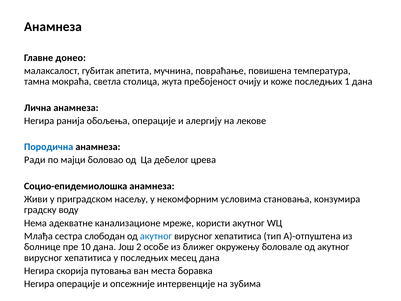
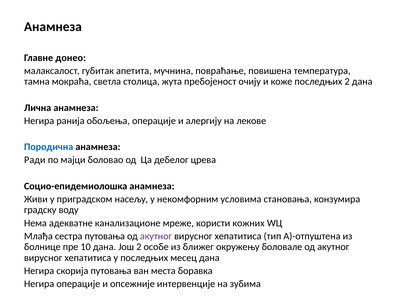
последњих 1: 1 -> 2 (347, 82)
користи акутног: акутног -> кожних (248, 223)
сестра слободан: слободан -> путовања (105, 236)
акутног colour: blue -> purple (156, 236)
